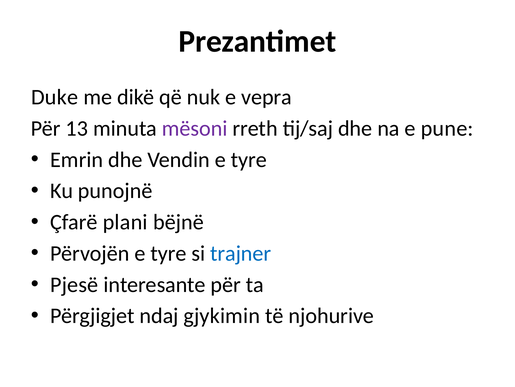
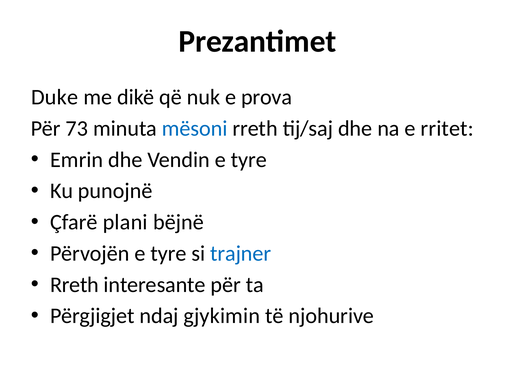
vepra: vepra -> prova (267, 97)
13: 13 -> 73 (77, 128)
mësoni colour: purple -> blue (195, 128)
pune: pune -> rritet (447, 128)
Pjesë: Pjesë -> Rreth (74, 284)
